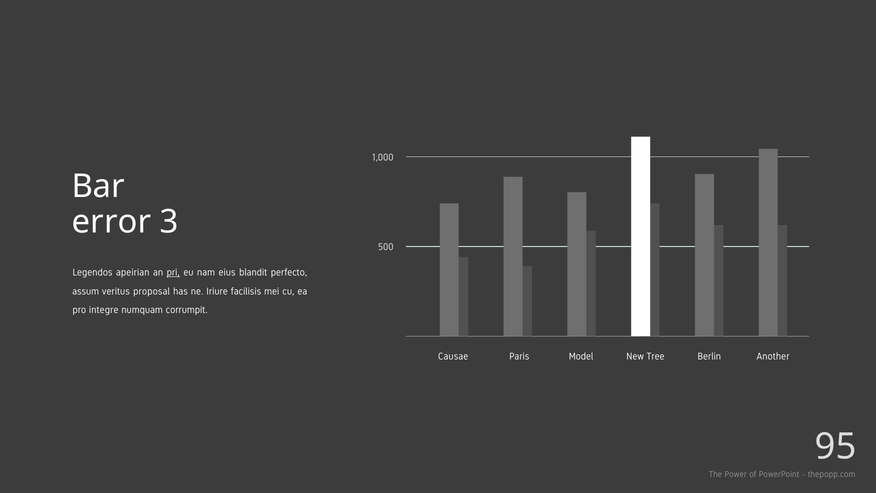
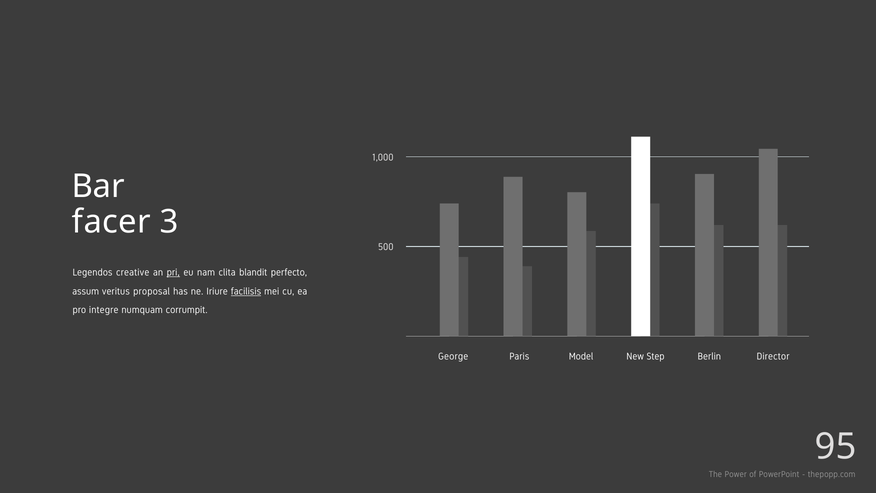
error: error -> facer (111, 222)
apeirian: apeirian -> creative (133, 273)
eius: eius -> clita (227, 273)
facilisis underline: none -> present (246, 291)
Causae: Causae -> George (453, 356)
Tree: Tree -> Step (656, 356)
Another: Another -> Director (773, 356)
